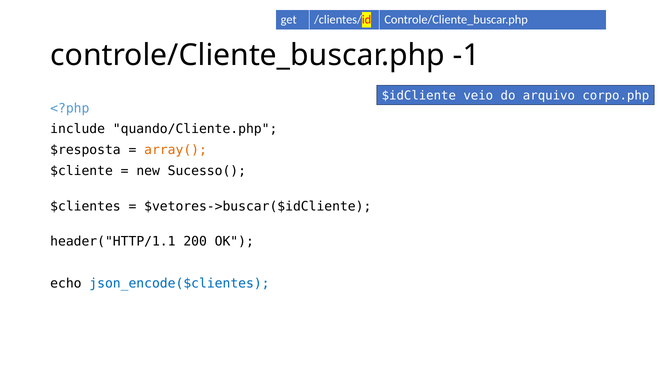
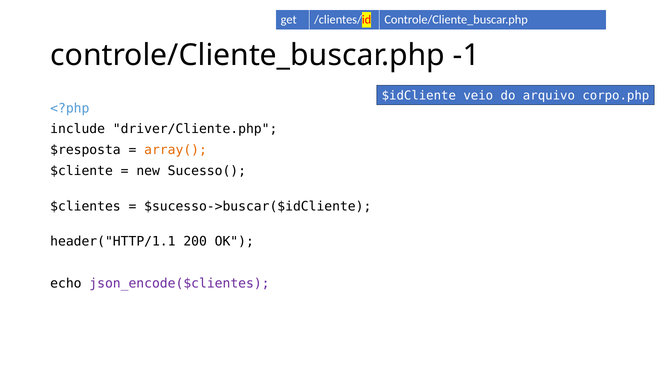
quando/Cliente.php: quando/Cliente.php -> driver/Cliente.php (195, 129)
$vetores->buscar($idCliente: $vetores->buscar($idCliente -> $sucesso->buscar($idCliente (258, 206)
json_encode($clientes colour: blue -> purple (179, 283)
